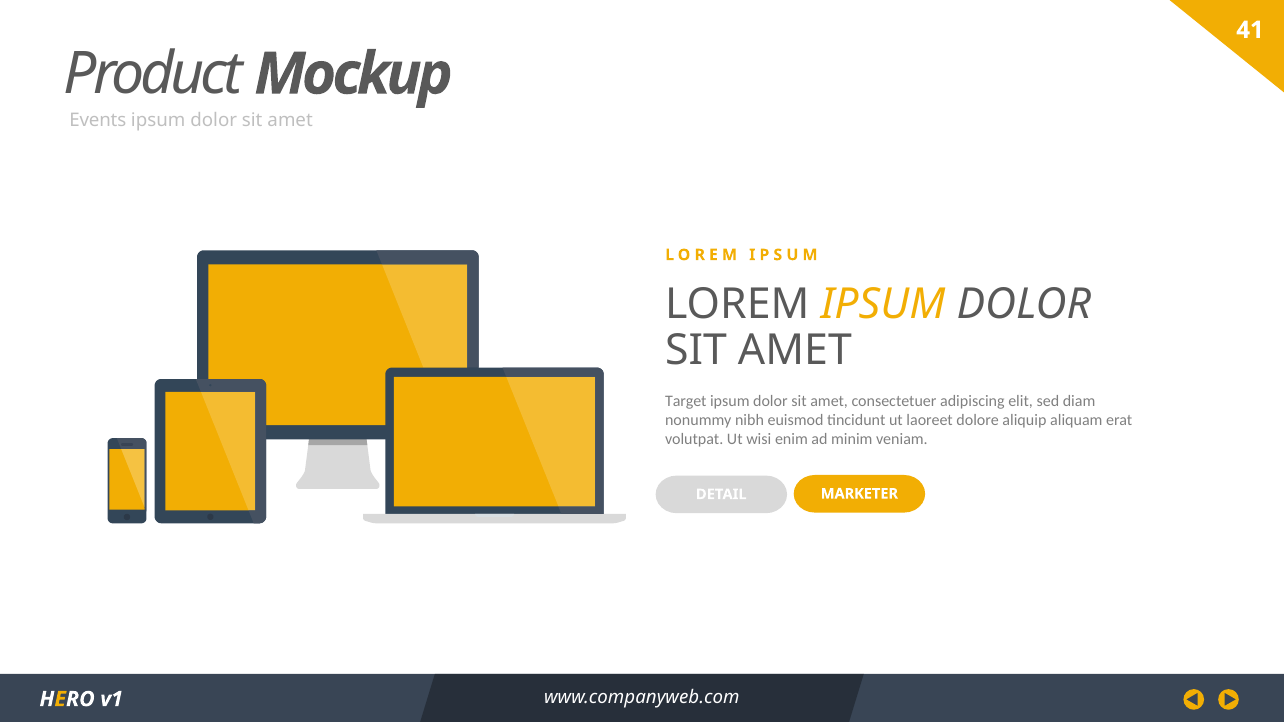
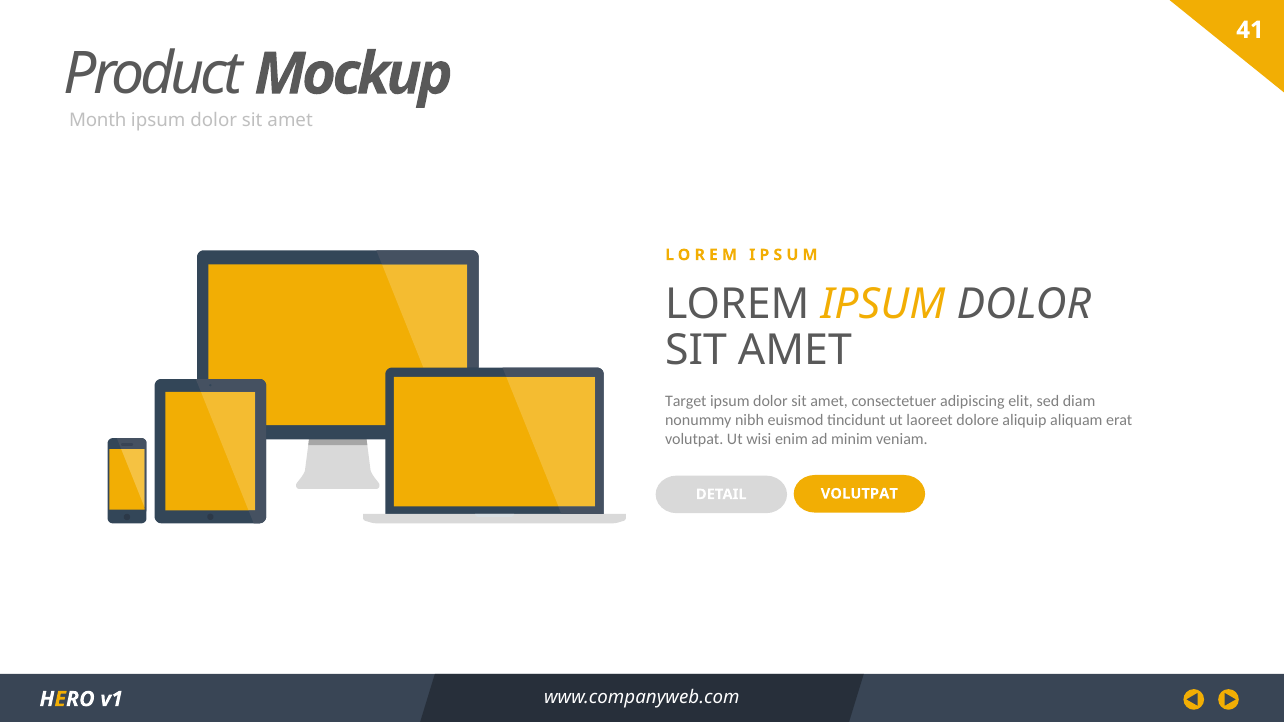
Events: Events -> Month (98, 120)
DETAIL MARKETER: MARKETER -> VOLUTPAT (859, 494)
